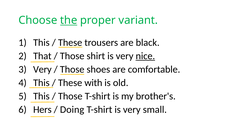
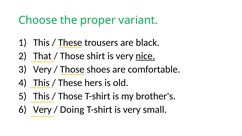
the underline: present -> none (69, 20)
with: with -> hers (93, 83)
Hers: Hers -> Very (42, 110)
